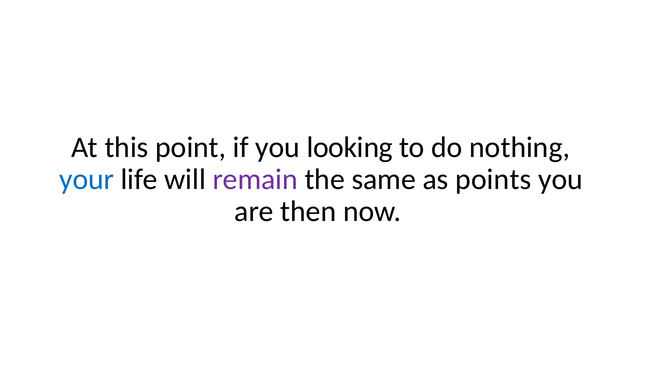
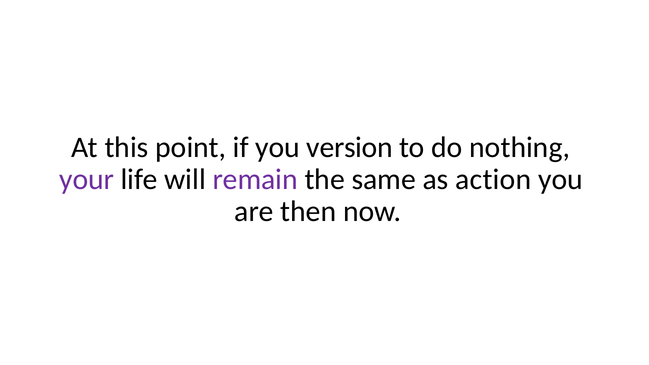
looking: looking -> version (350, 147)
your colour: blue -> purple (87, 180)
points: points -> action (493, 180)
